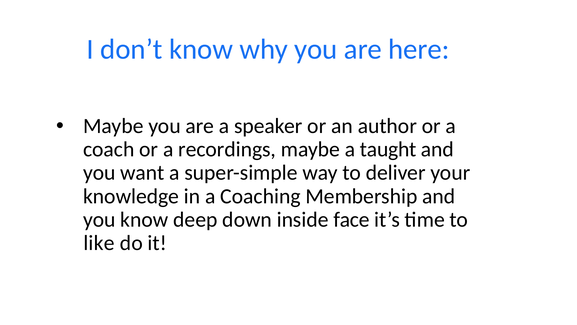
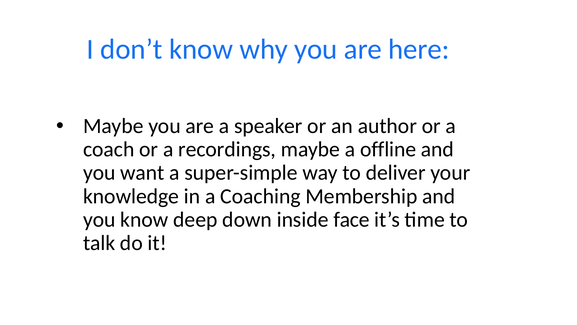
taught: taught -> offline (388, 149)
like: like -> talk (99, 243)
